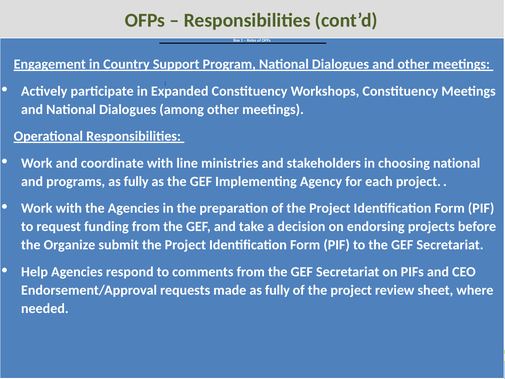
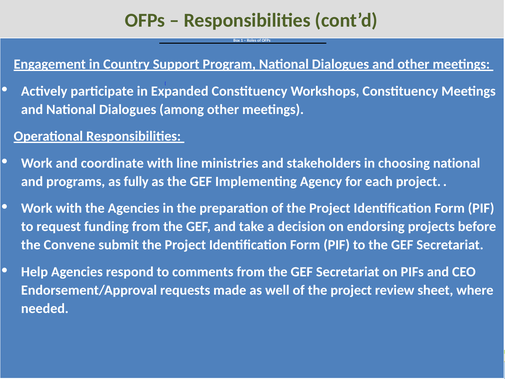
Organize: Organize -> Convene (69, 245)
made as fully: fully -> well (277, 290)
